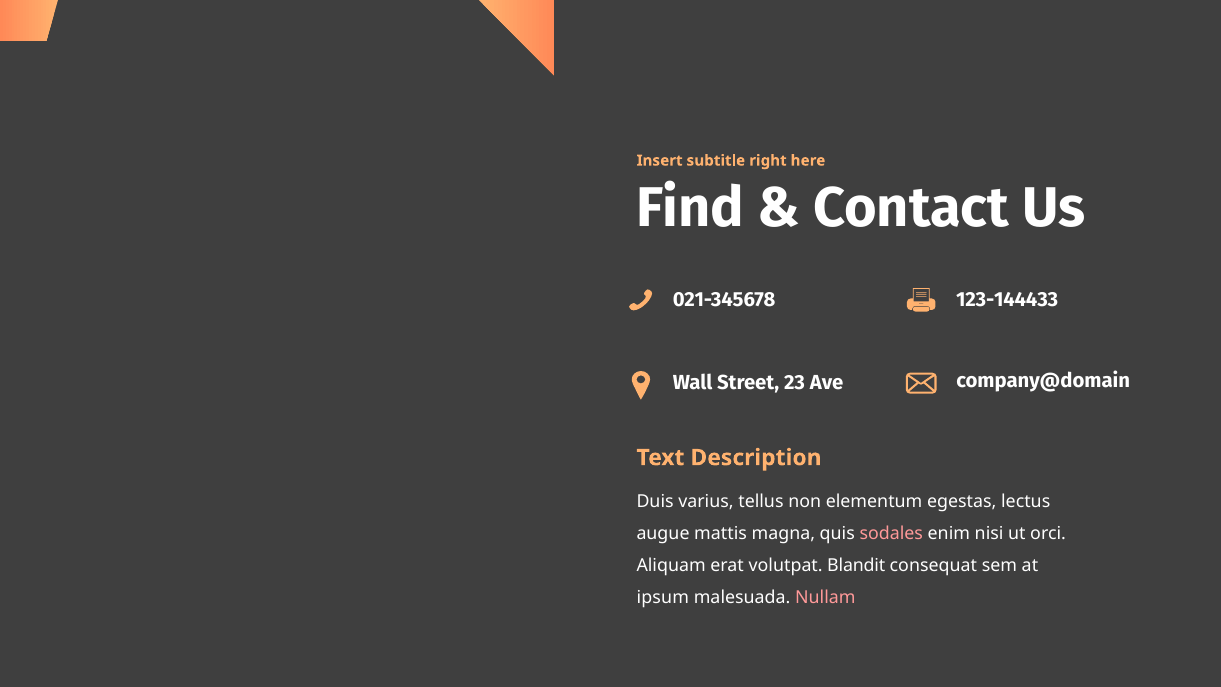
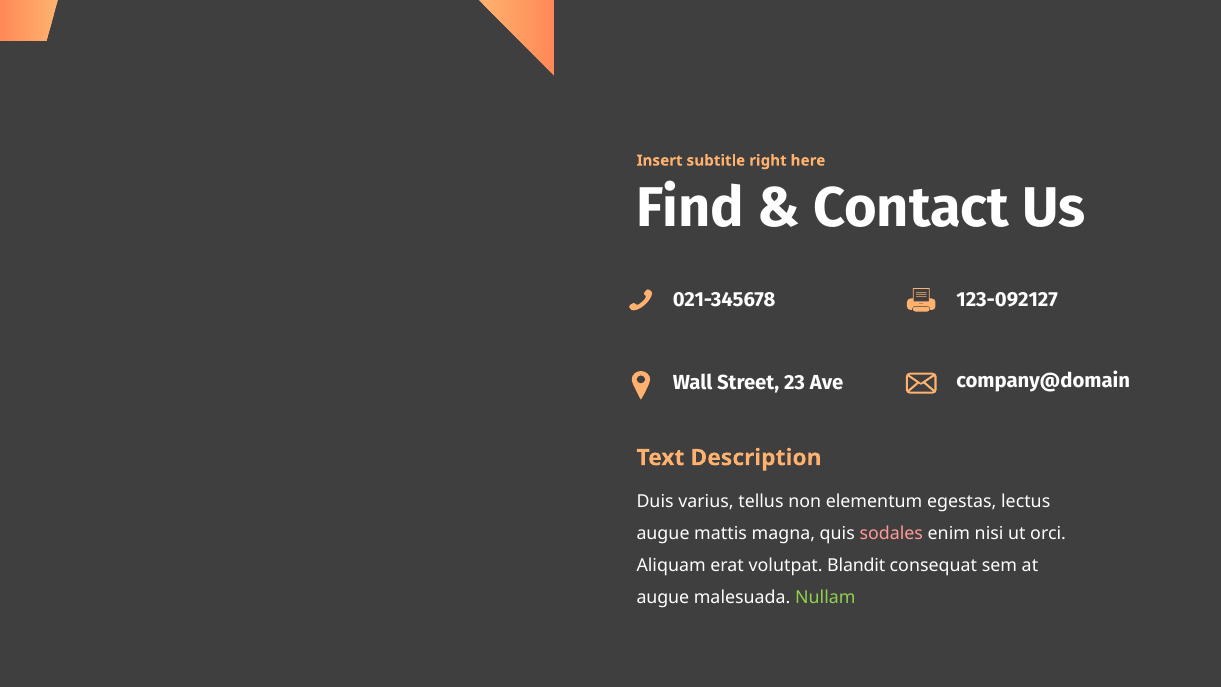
123-144433: 123-144433 -> 123-092127 (1007, 299)
ipsum: ipsum -> augue (663, 598)
Nullam colour: pink -> light green (825, 598)
